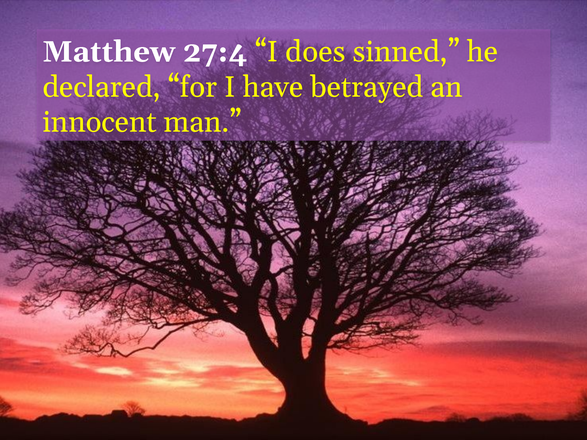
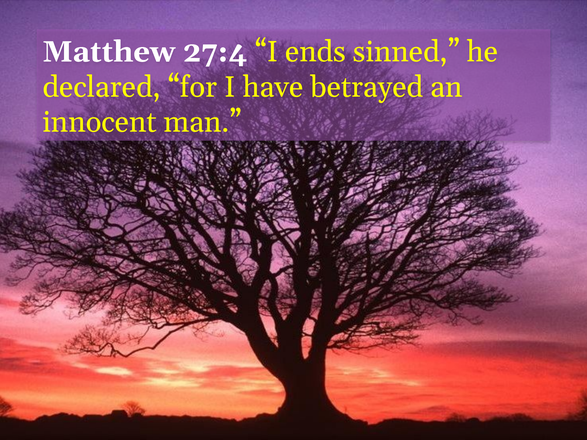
does: does -> ends (316, 52)
